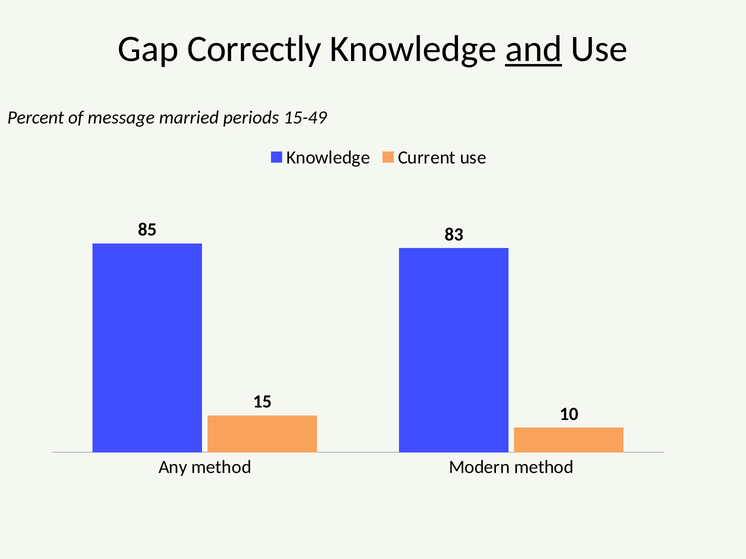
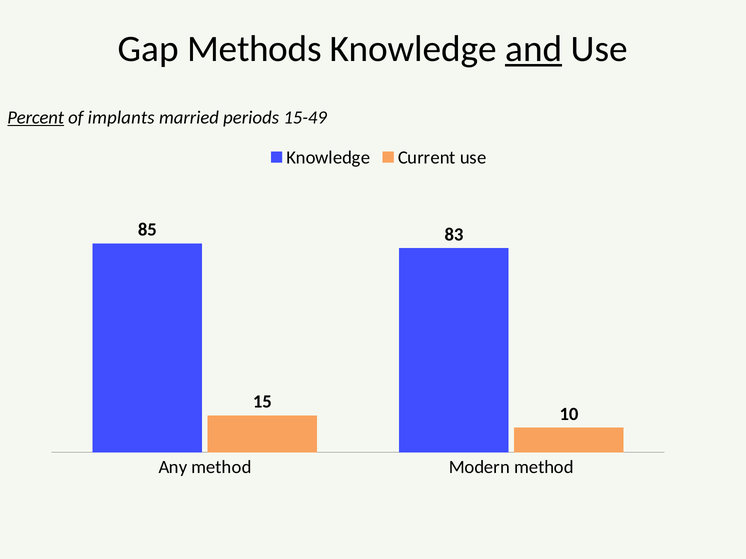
Correctly: Correctly -> Methods (254, 49)
Percent underline: none -> present (36, 117)
message: message -> implants (121, 117)
